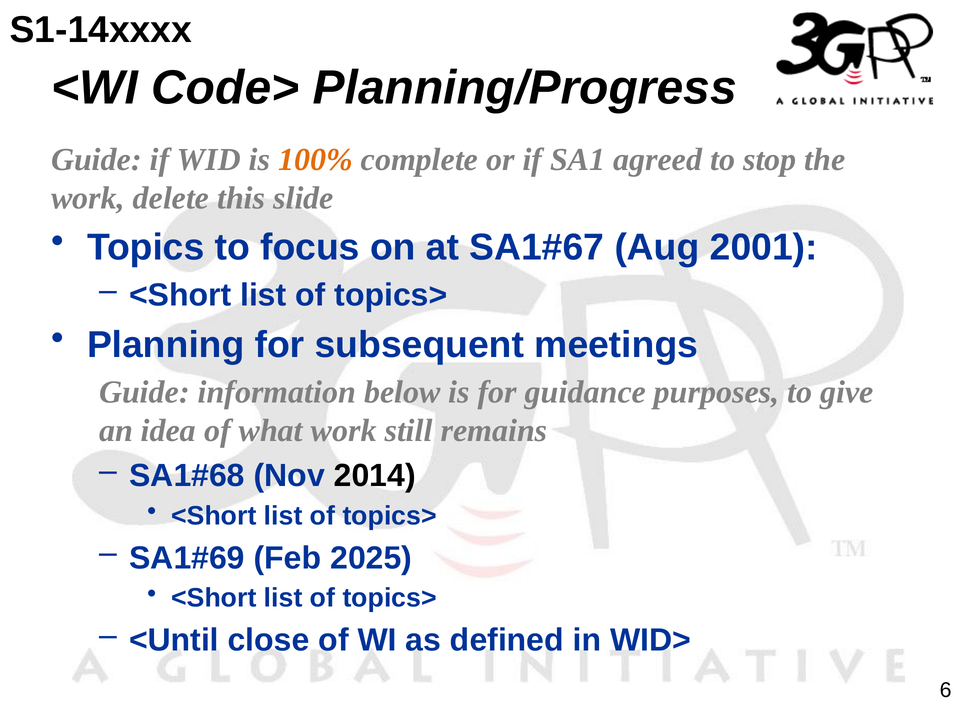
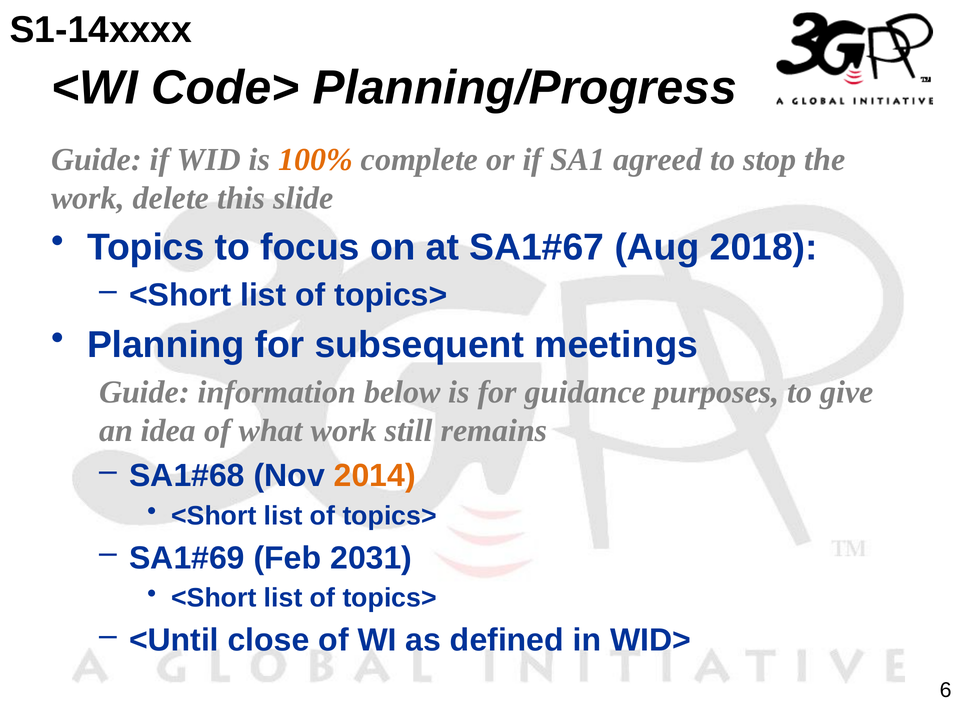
2001: 2001 -> 2018 (764, 247)
2014 colour: black -> orange (375, 476)
2025: 2025 -> 2031 (371, 558)
